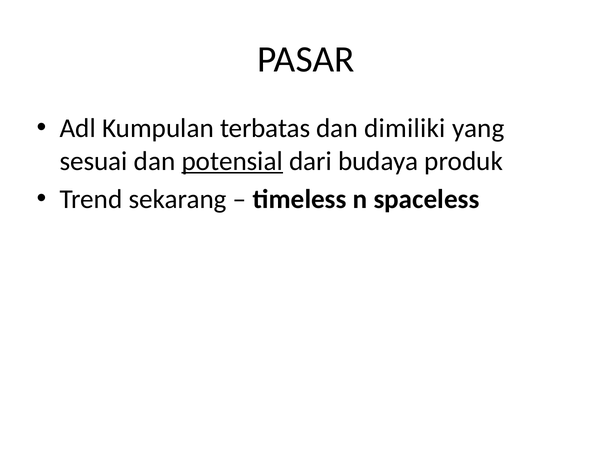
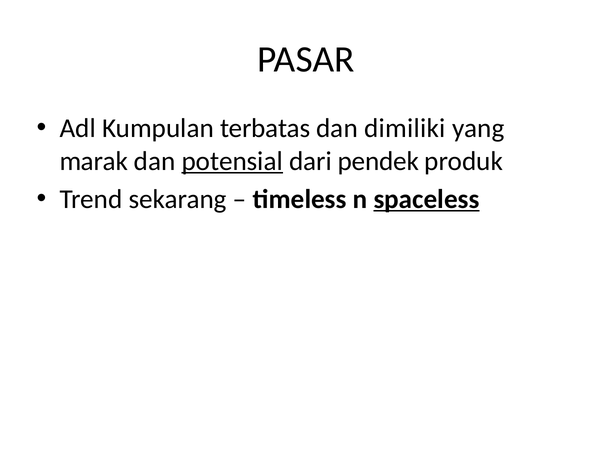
sesuai: sesuai -> marak (94, 161)
budaya: budaya -> pendek (378, 161)
spaceless underline: none -> present (427, 199)
